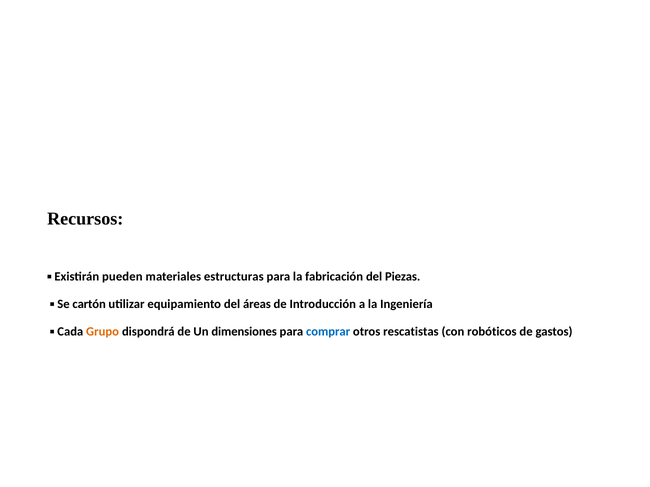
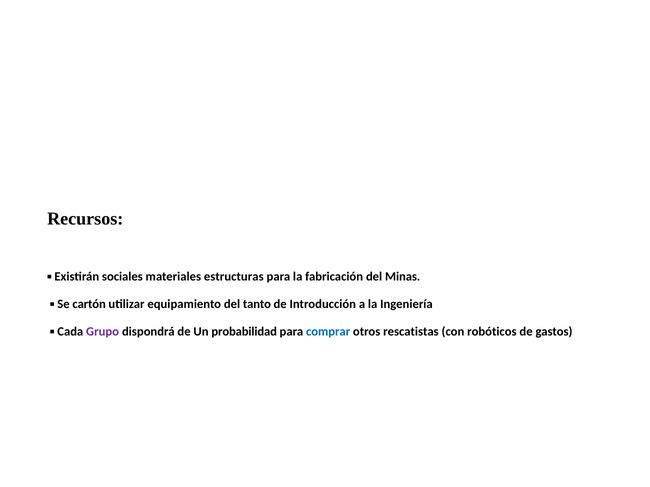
pueden: pueden -> sociales (122, 277)
Piezas: Piezas -> Minas (403, 277)
áreas: áreas -> tanto (257, 304)
Grupo colour: orange -> purple (103, 332)
dimensiones: dimensiones -> probabilidad (244, 332)
